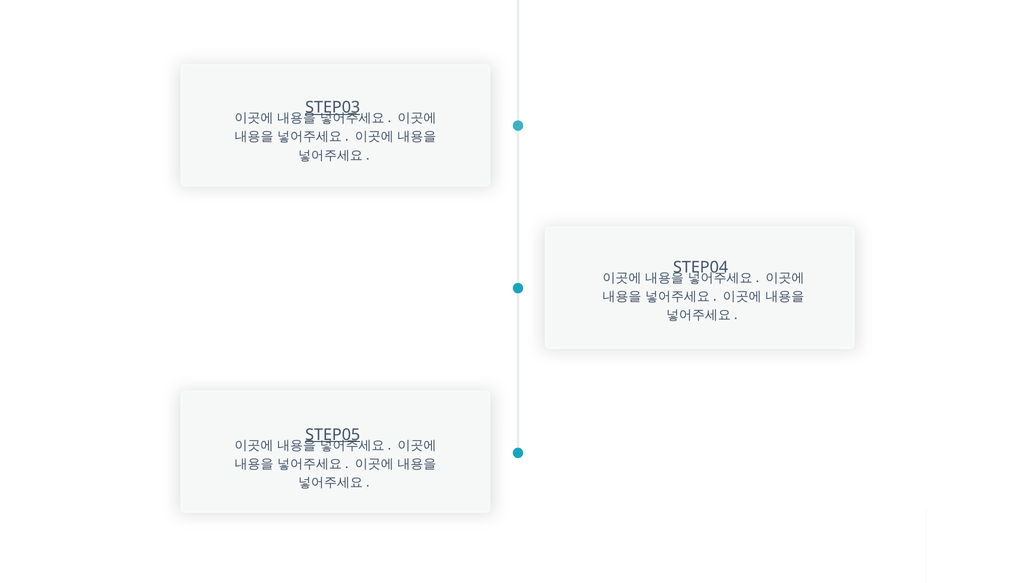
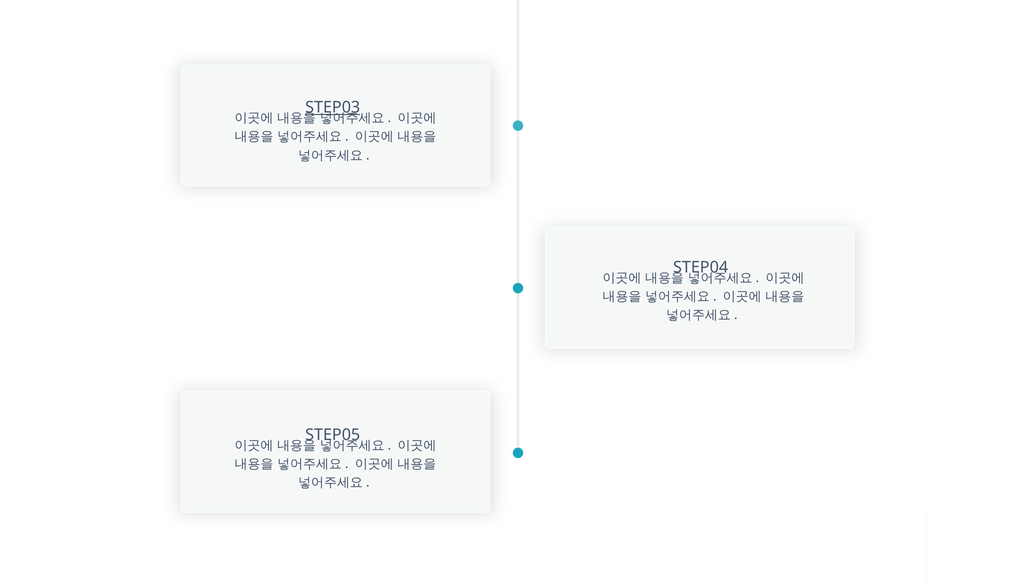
STEP05 underline: present -> none (333, 434)
